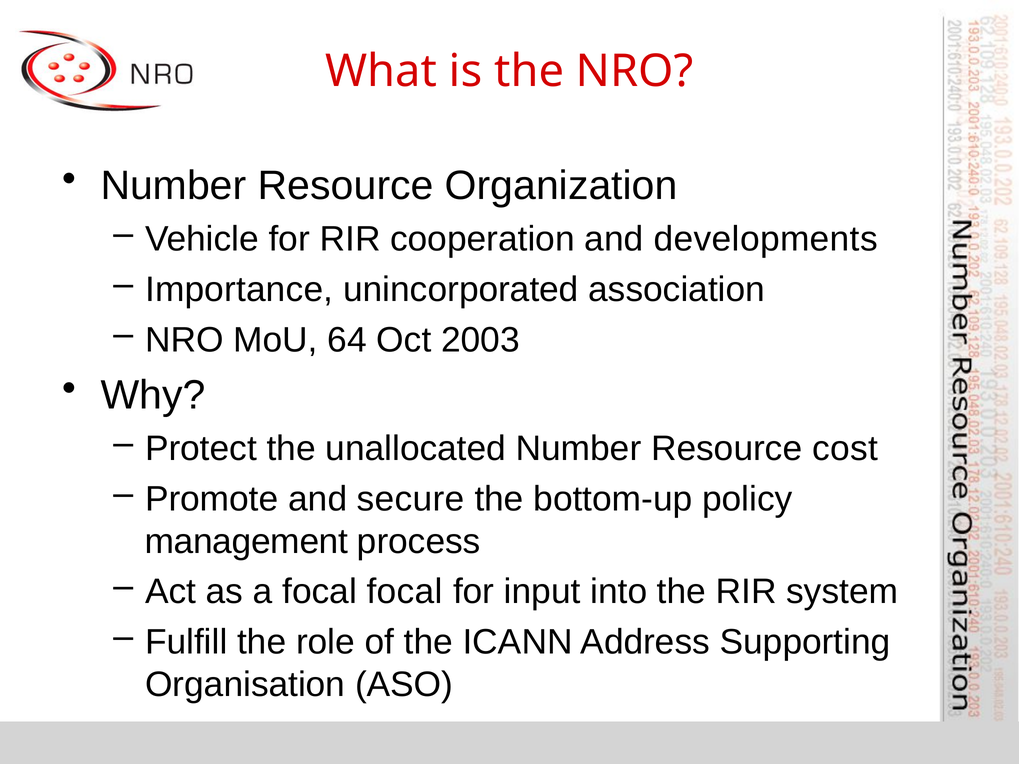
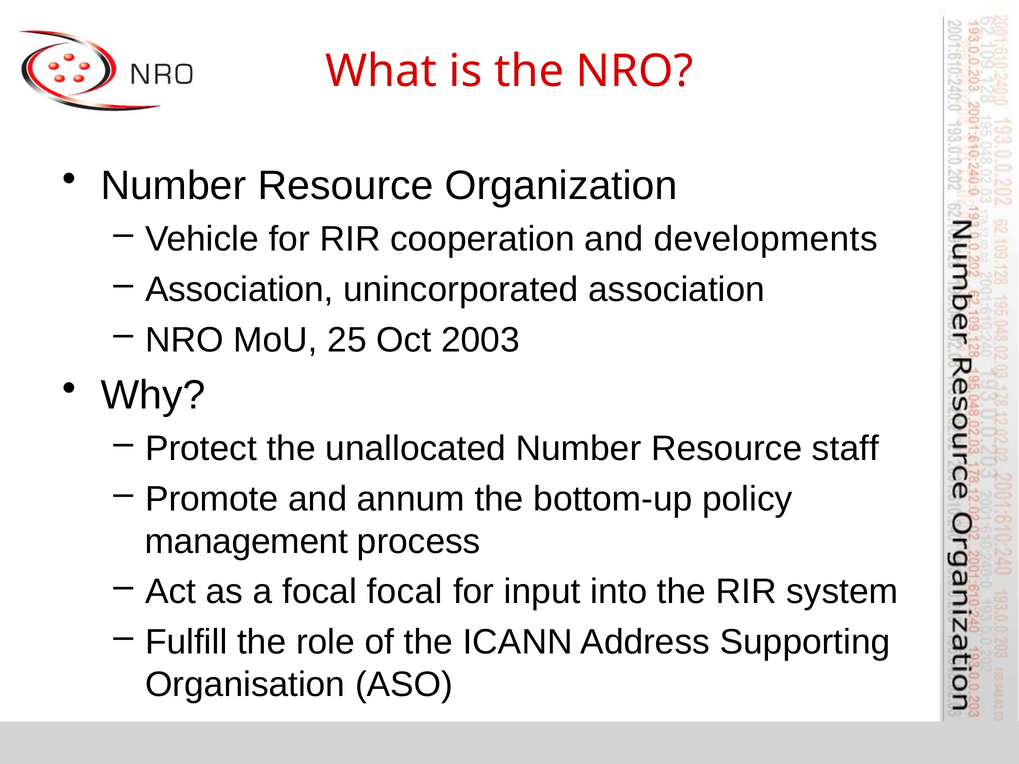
Importance: Importance -> Association (239, 290)
64: 64 -> 25 (347, 340)
cost: cost -> staff (845, 449)
secure: secure -> annum (411, 499)
